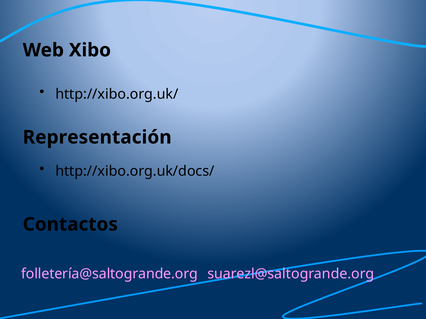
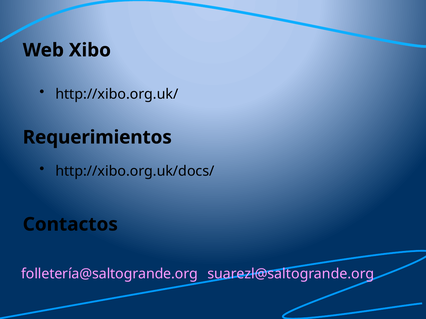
Representación: Representación -> Requerimientos (97, 137)
